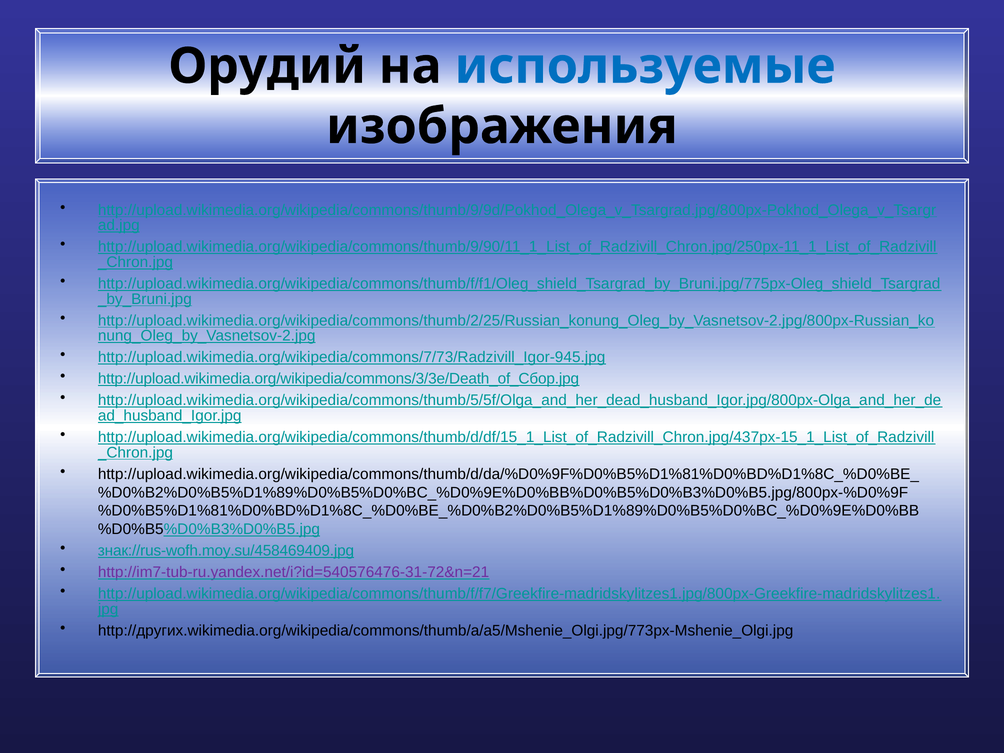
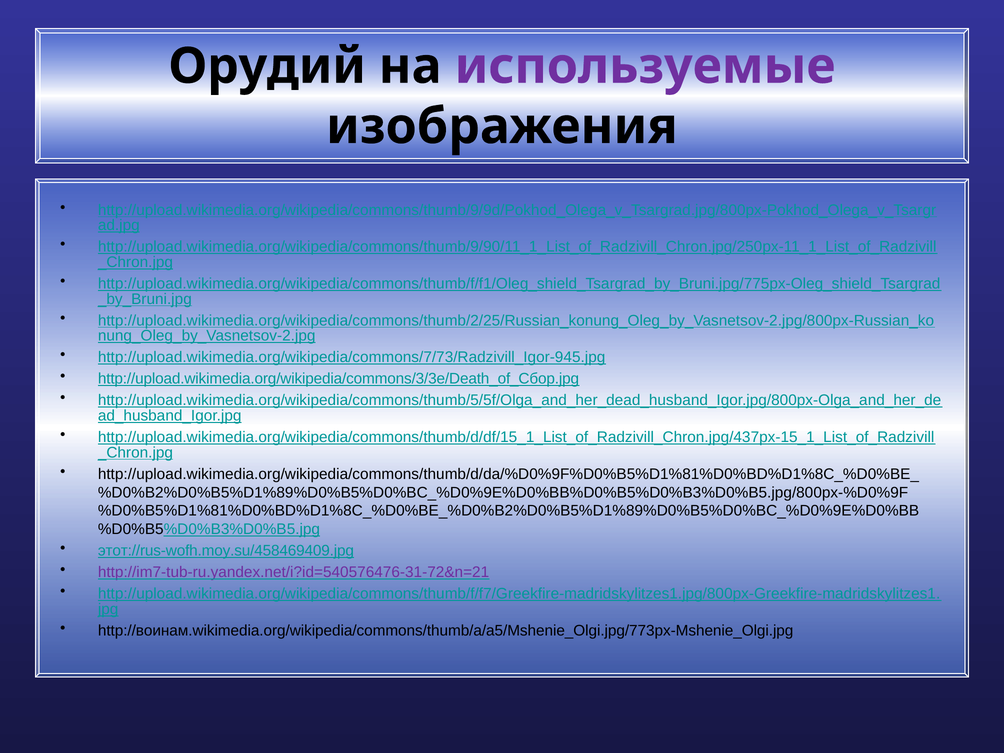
используемые colour: blue -> purple (645, 66)
знак://rus-wofh.moy.su/458469409.jpg: знак://rus-wofh.moy.su/458469409.jpg -> этот://rus-wofh.moy.su/458469409.jpg (226, 551)
http://других.wikimedia.org/wikipedia/commons/thumb/a/a5/Mshenie_Olgi.jpg/773px-Mshenie_Olgi.jpg: http://других.wikimedia.org/wikipedia/commons/thumb/a/a5/Mshenie_Olgi.jpg/773px-Mshenie_Olgi.jpg -> http://воинам.wikimedia.org/wikipedia/commons/thumb/a/a5/Mshenie_Olgi.jpg/773px-Mshenie_Olgi.jpg (446, 631)
